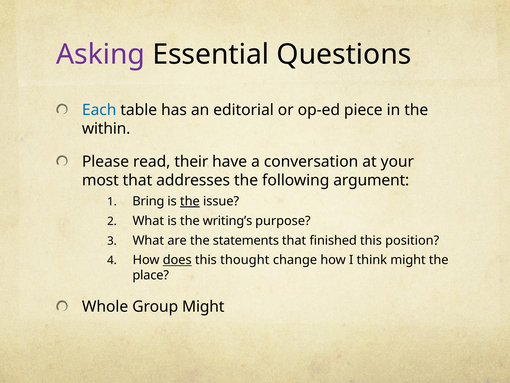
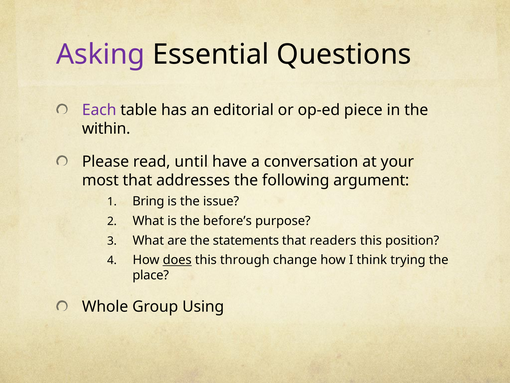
Each colour: blue -> purple (99, 110)
their: their -> until (191, 161)
the underline: present -> none (190, 201)
writing’s: writing’s -> before’s (227, 221)
finished: finished -> readers (333, 240)
thought: thought -> through (245, 260)
think might: might -> trying (408, 260)
Group Might: Might -> Using (203, 306)
